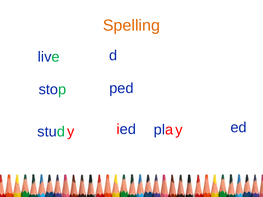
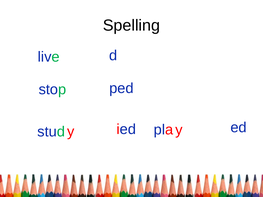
Spelling colour: orange -> black (131, 25)
